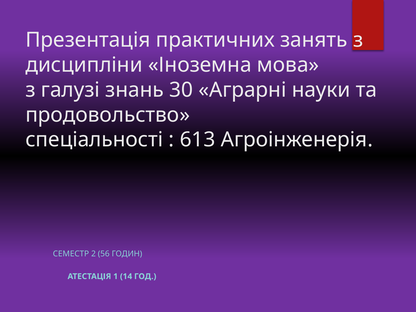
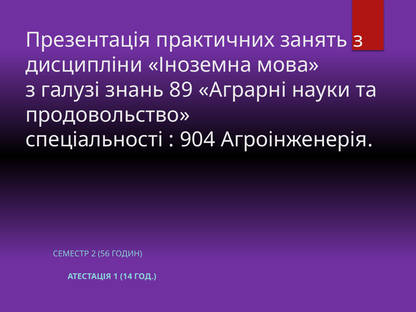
30: 30 -> 89 (181, 90)
613: 613 -> 904 (197, 140)
